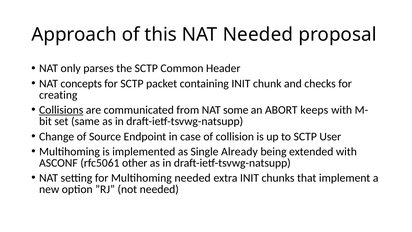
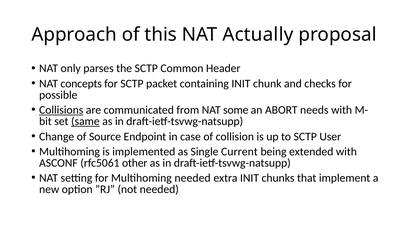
NAT Needed: Needed -> Actually (258, 35)
creating: creating -> possible (58, 95)
keeps: keeps -> needs (314, 110)
same underline: none -> present (85, 121)
Already: Already -> Current (239, 152)
